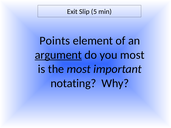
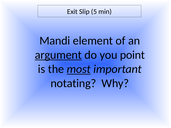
Points: Points -> Mandi (55, 41)
you most: most -> point (132, 55)
most underline: none -> present (79, 69)
